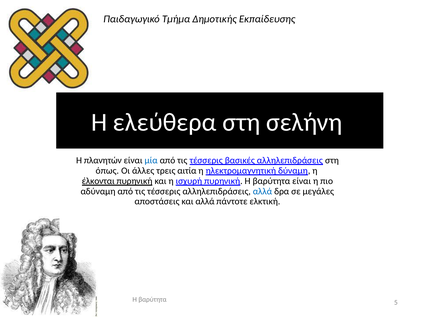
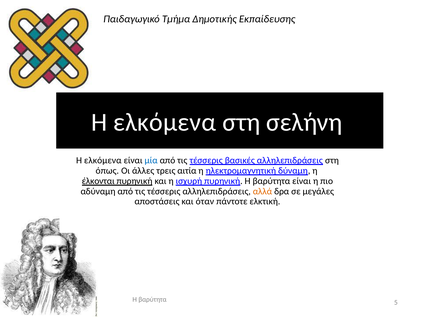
ελεύθερα: ελεύθερα -> ελκόμενα (165, 122)
πλανητών: πλανητών -> ελκόμενα (103, 160)
αλλά colour: blue -> orange (262, 191)
και αλλά: αλλά -> όταν (205, 202)
